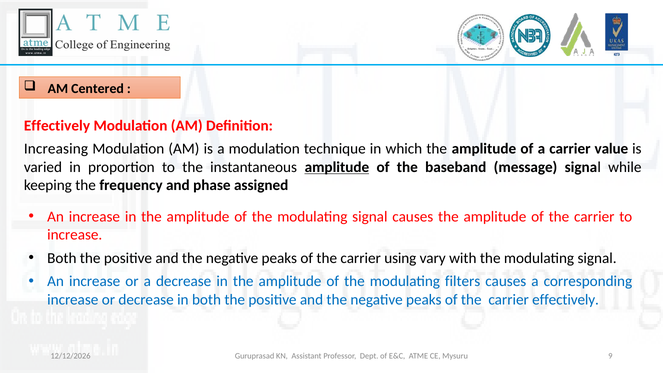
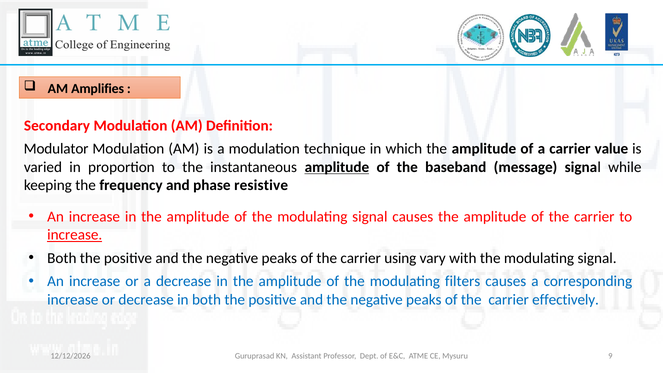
Centered: Centered -> Amplifies (98, 88)
Effectively: Effectively -> Secondary (57, 126)
Increasing: Increasing -> Modulator (56, 149)
assigned: assigned -> resistive (261, 185)
increase underline: none -> present (75, 235)
